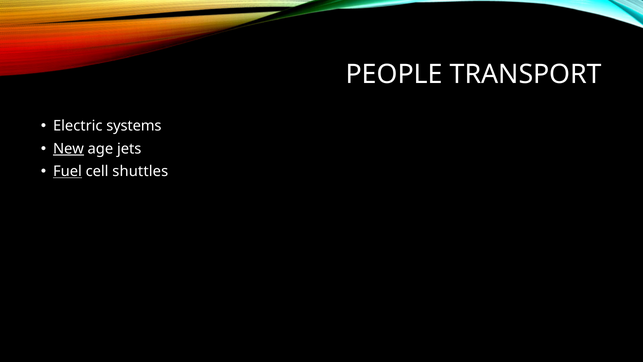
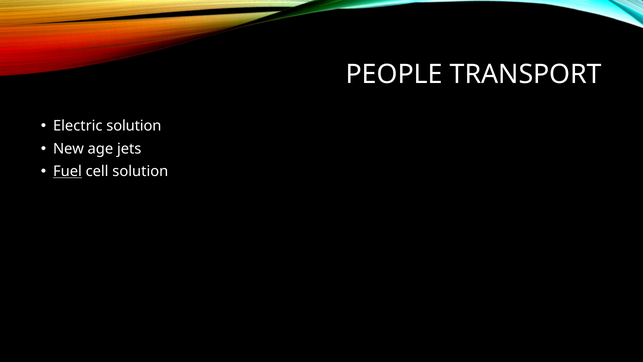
Electric systems: systems -> solution (134, 126)
New underline: present -> none (68, 149)
cell shuttles: shuttles -> solution (140, 171)
